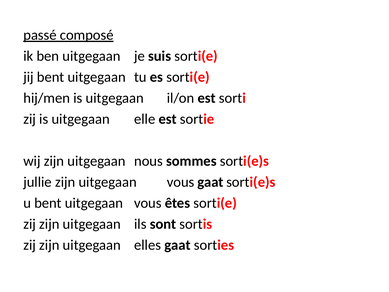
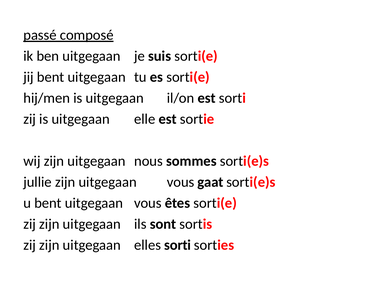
elles gaat: gaat -> sorti (178, 245)
